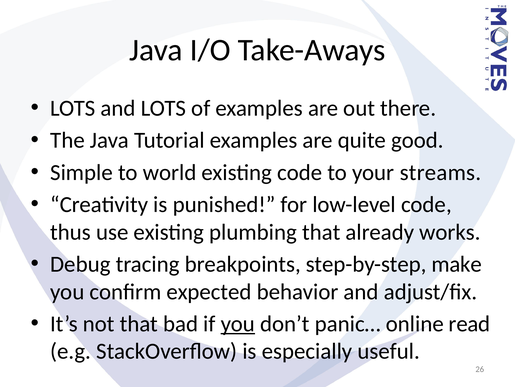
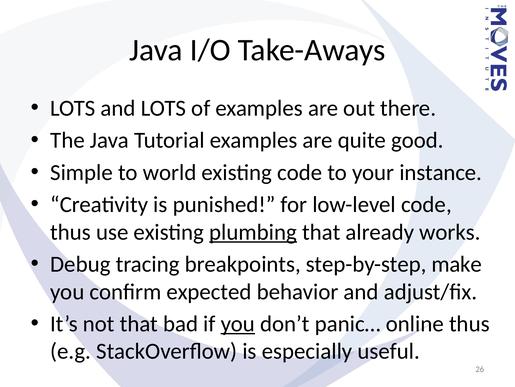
streams: streams -> instance (441, 172)
plumbing underline: none -> present (253, 232)
online read: read -> thus (469, 323)
